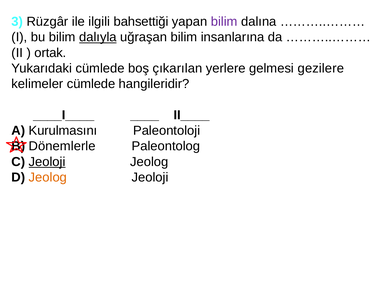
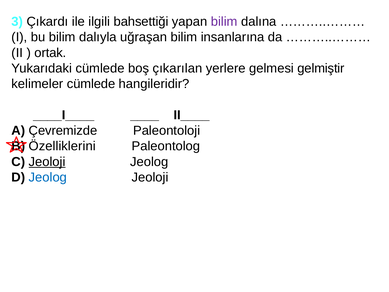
Rüzgâr: Rüzgâr -> Çıkardı (47, 22)
dalıyla underline: present -> none (98, 37)
gezilere: gezilere -> gelmiştir (321, 68)
Kurulmasını: Kurulmasını -> Çevremizde (63, 131)
Dönemlerle: Dönemlerle -> Özelliklerini (62, 146)
Jeolog colour: orange -> blue (48, 177)
